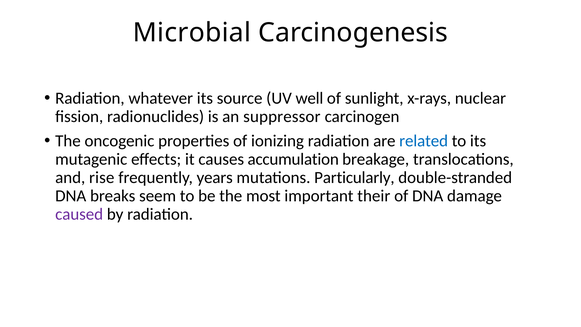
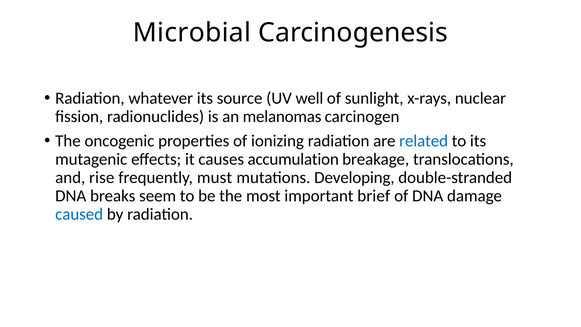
suppressor: suppressor -> melanomas (282, 117)
years: years -> must (215, 178)
Particularly: Particularly -> Developing (354, 178)
their: their -> brief (374, 196)
caused colour: purple -> blue (79, 214)
